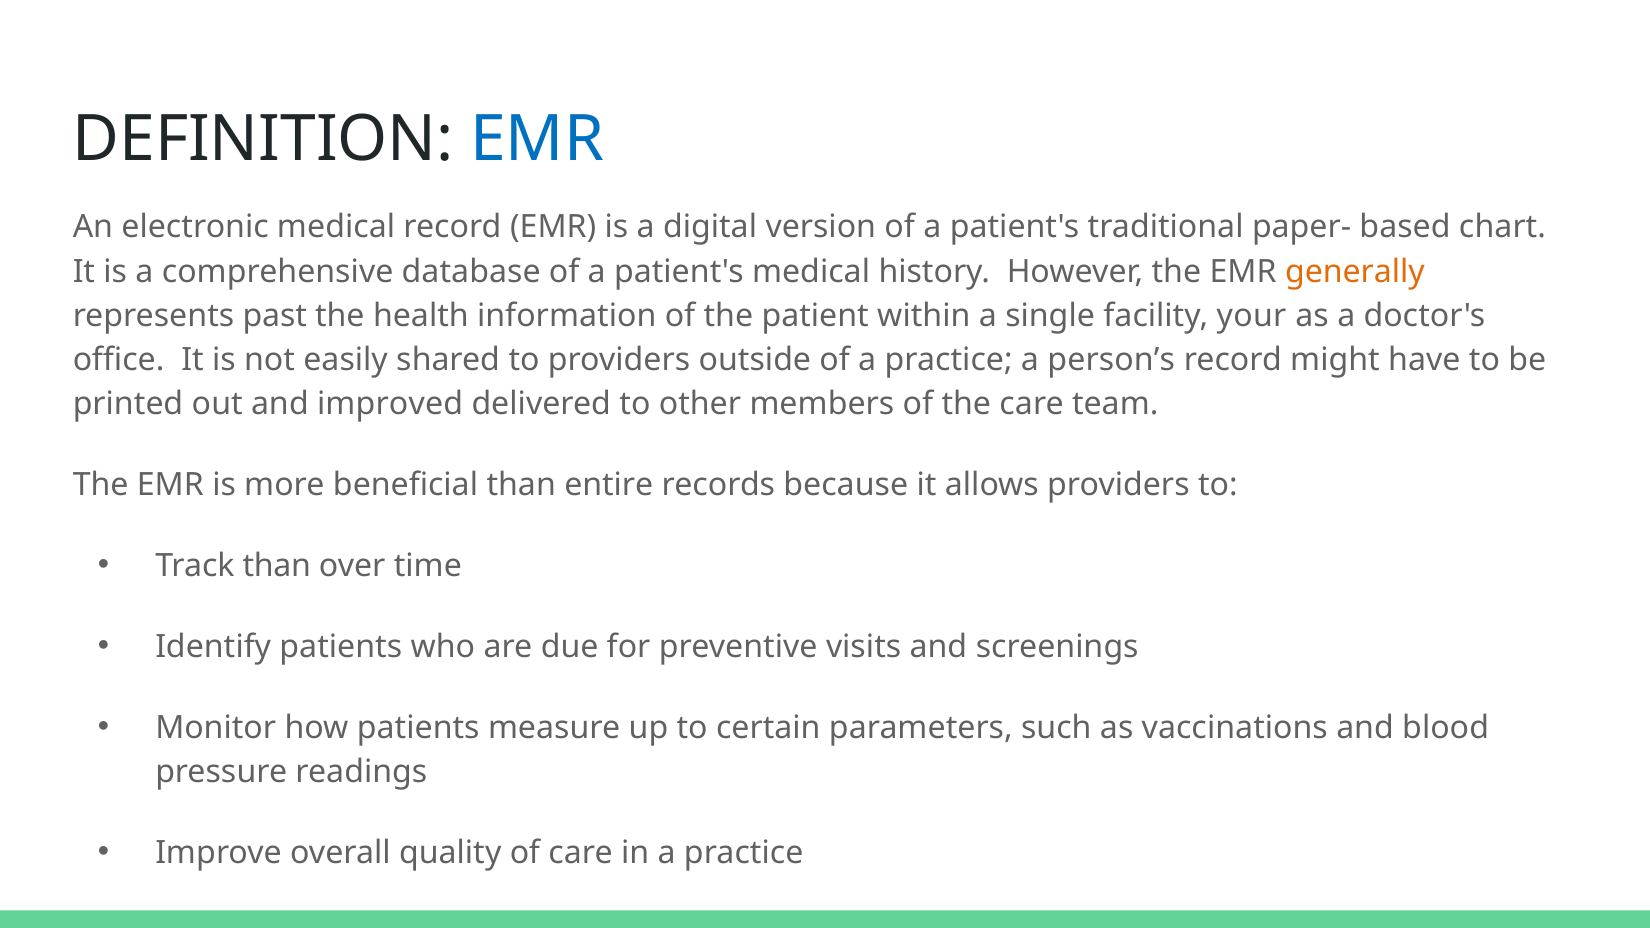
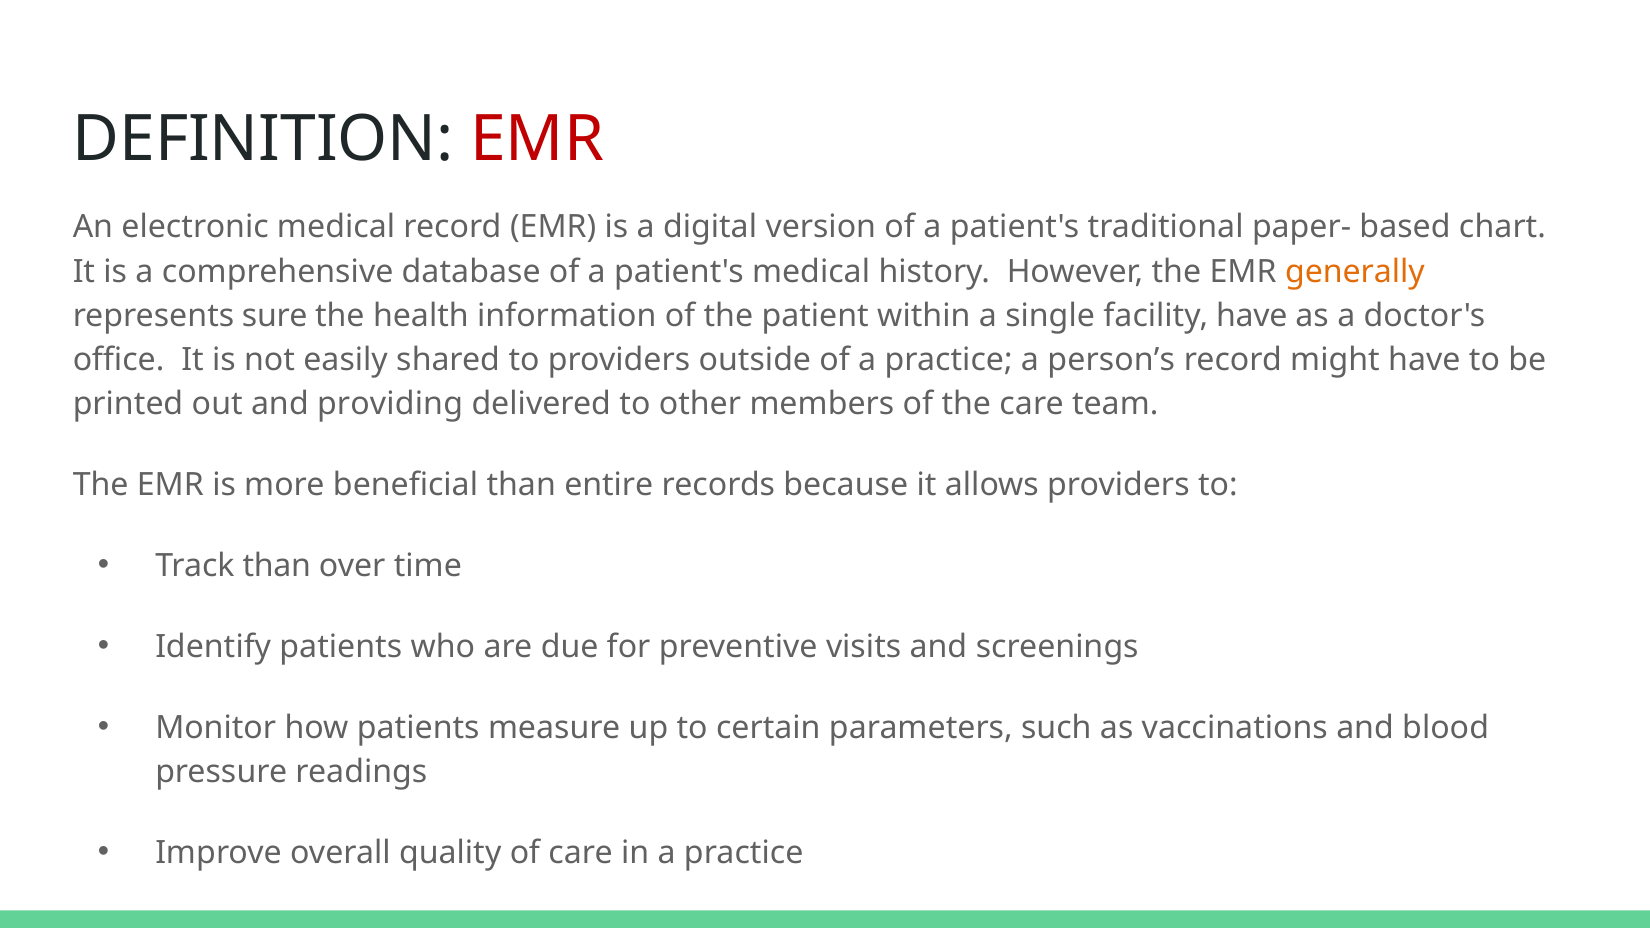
EMR colour: blue -> red (537, 140)
past: past -> sure (275, 316)
facility your: your -> have (1252, 316)
improved: improved -> providing (390, 404)
